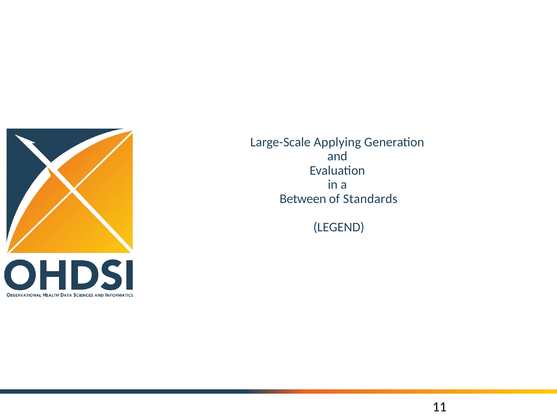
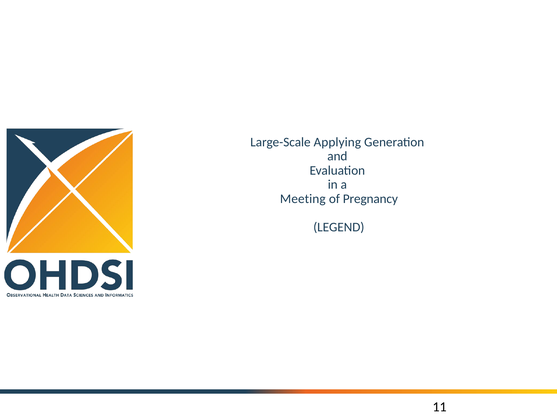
Between: Between -> Meeting (303, 199)
Standards: Standards -> Pregnancy (370, 199)
